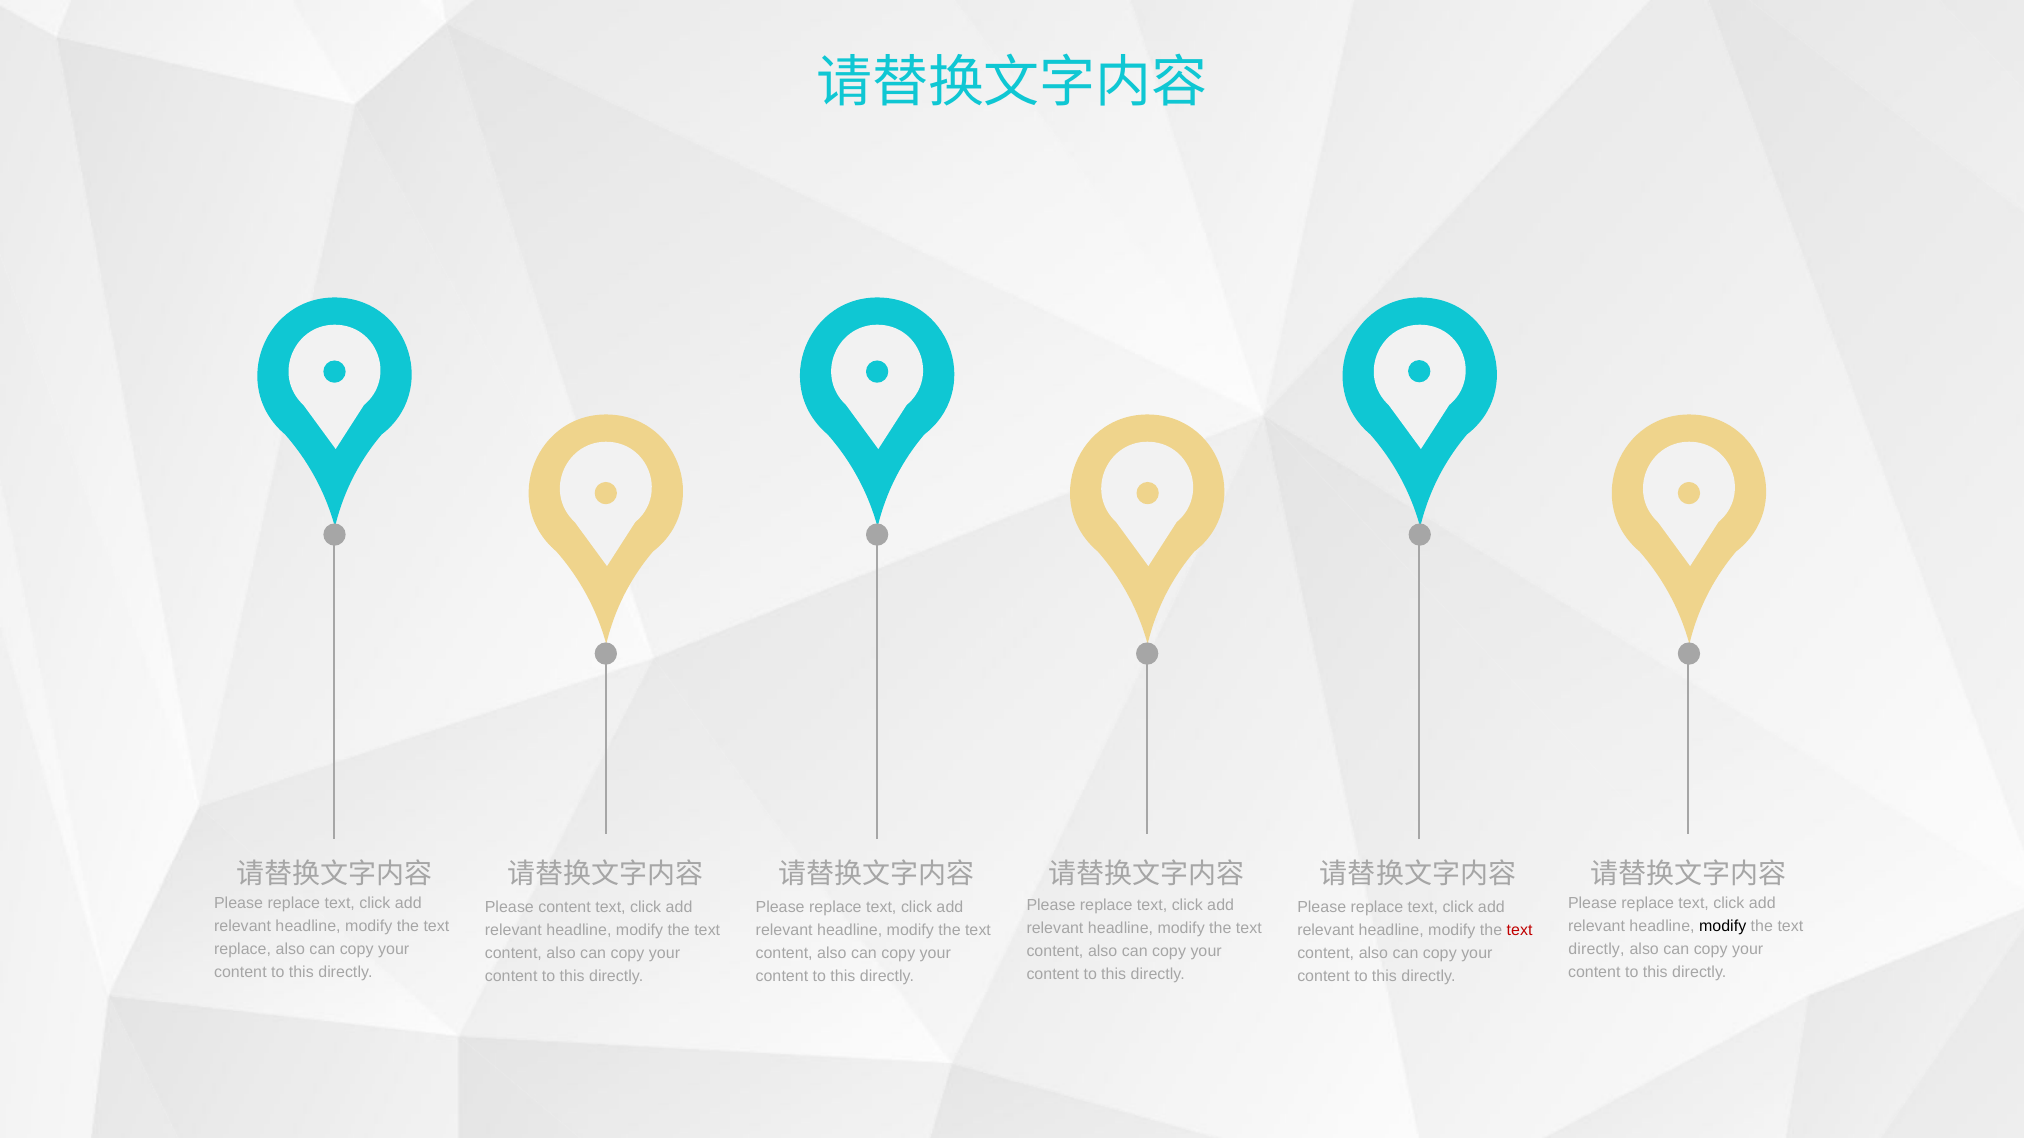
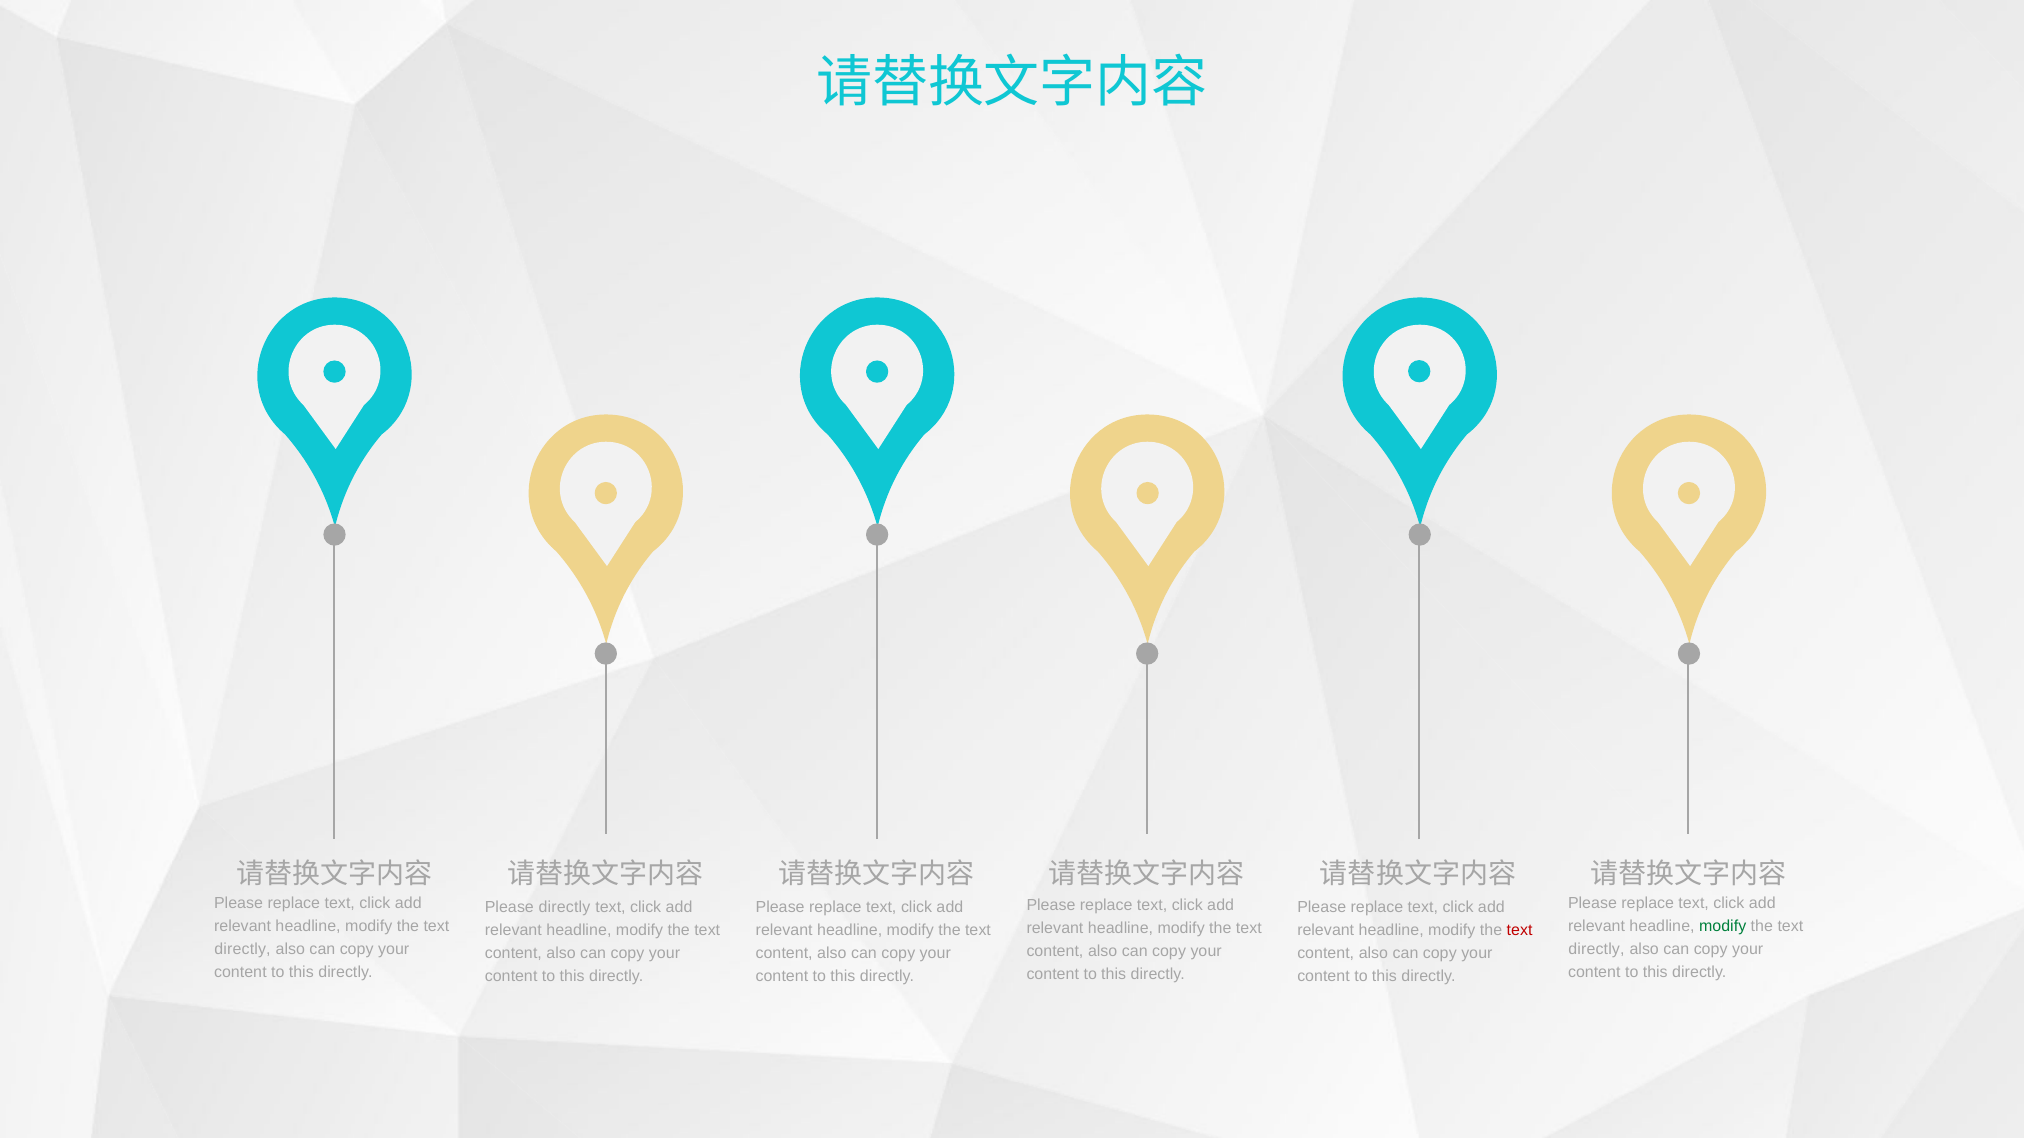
Please content: content -> directly (564, 908)
modify colour: black -> green (1723, 926)
replace: replace -> directly (242, 949)
